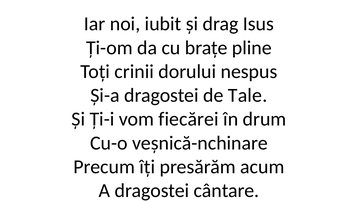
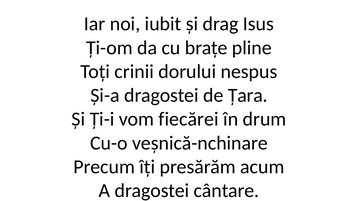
Tale: Tale -> Țara (248, 96)
